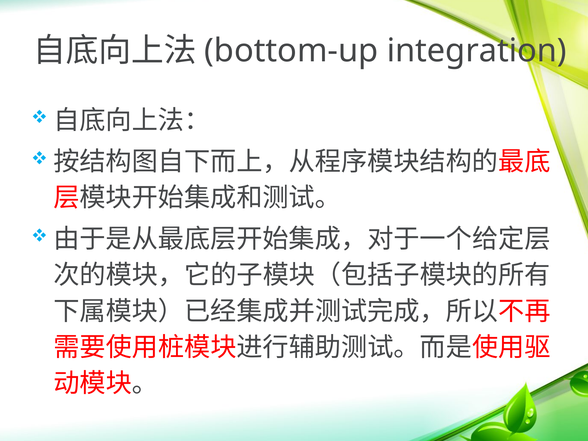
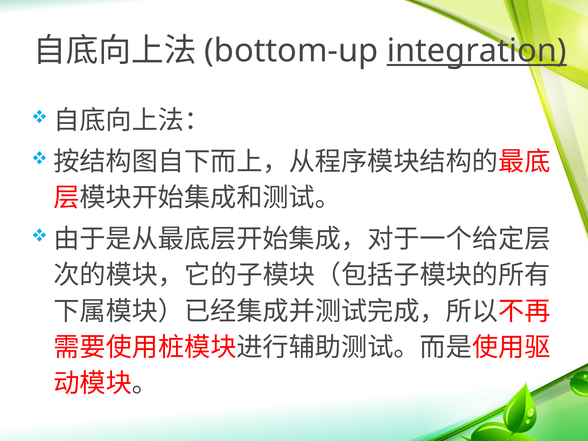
integration underline: none -> present (477, 51)
